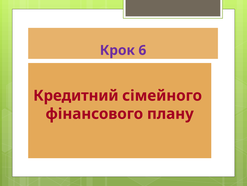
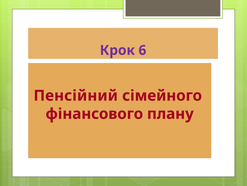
Кредитний: Кредитний -> Пенсійний (76, 95)
